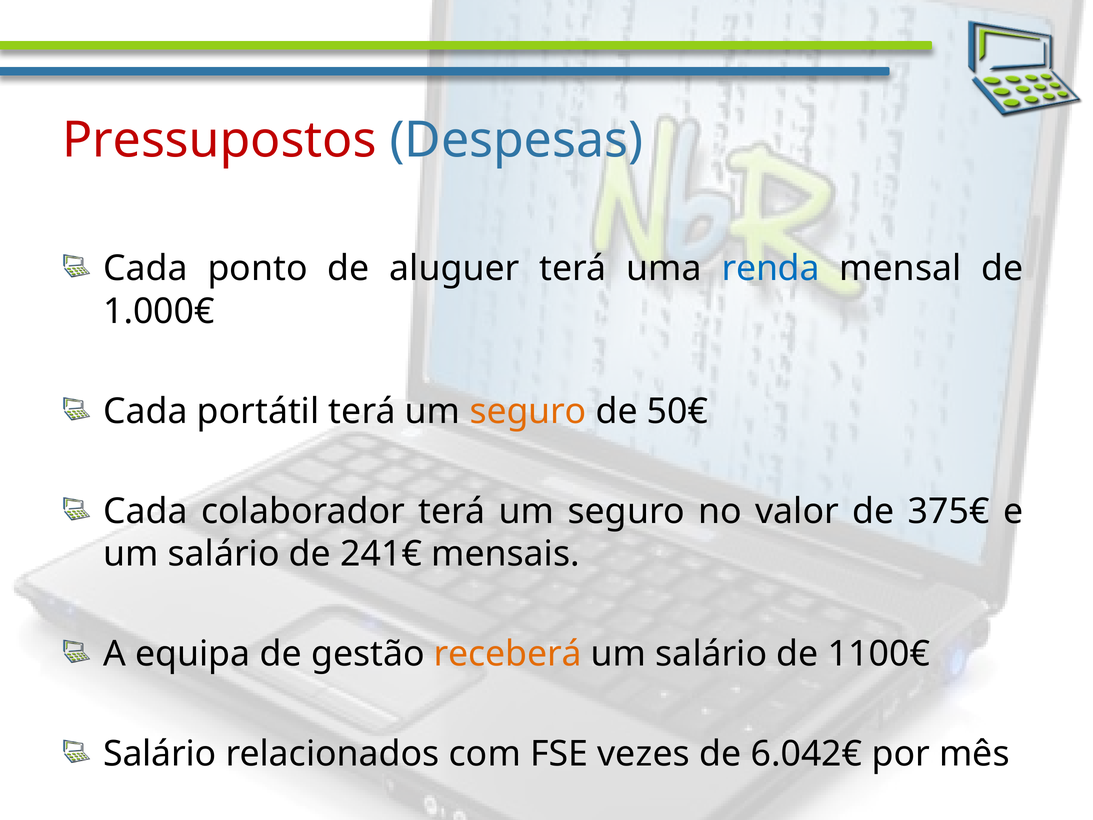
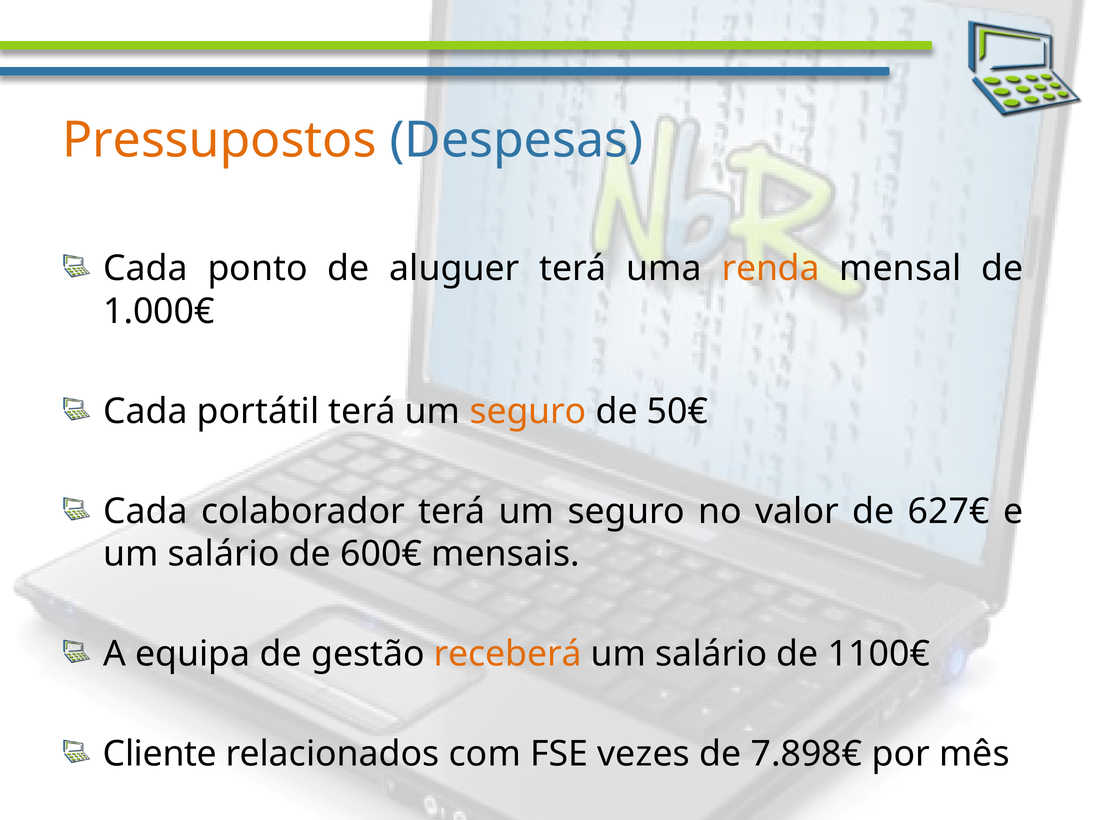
Pressupostos colour: red -> orange (219, 140)
renda colour: blue -> orange (771, 268)
375€: 375€ -> 627€ (949, 511)
241€: 241€ -> 600€ (381, 554)
Salário: Salário -> Cliente (160, 754)
6.042€: 6.042€ -> 7.898€ (806, 754)
